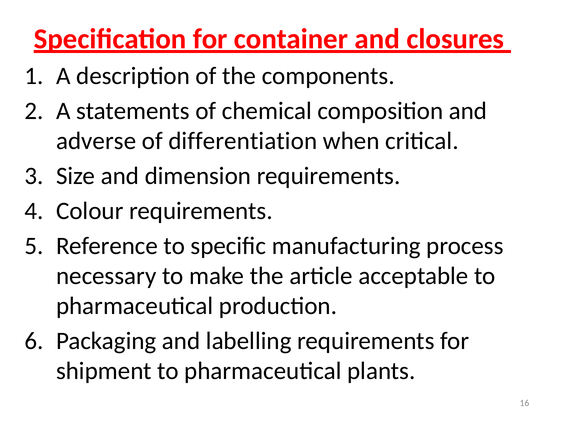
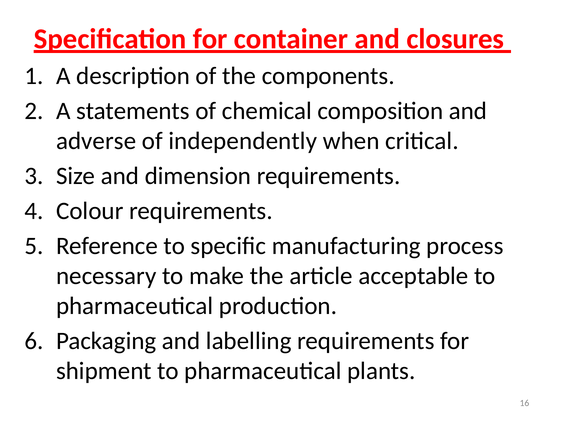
differentiation: differentiation -> independently (243, 141)
